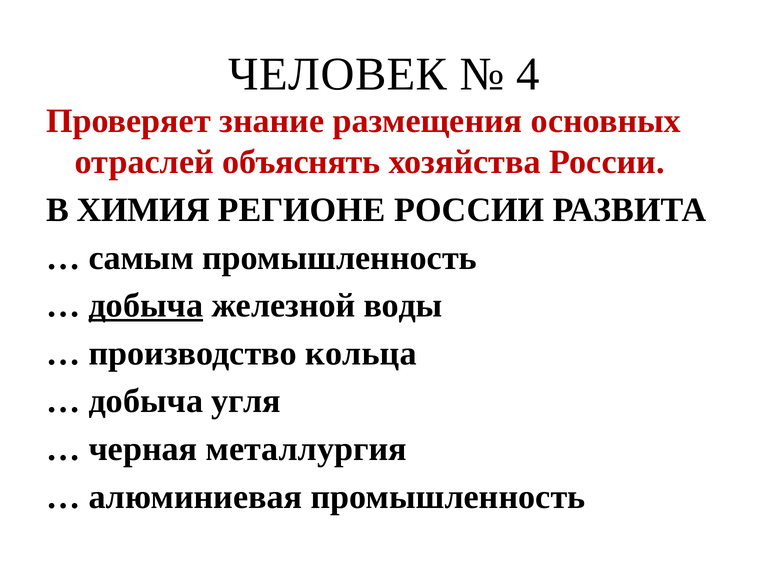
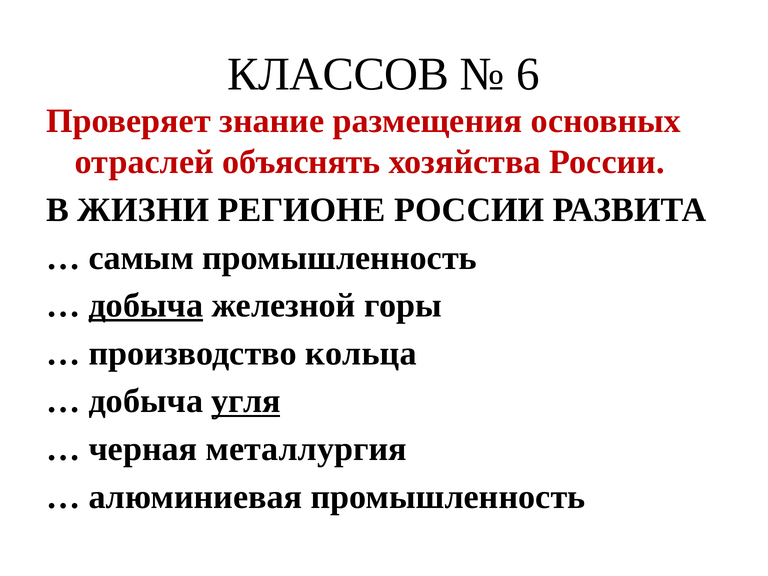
ЧЕЛОВЕК: ЧЕЛОВЕК -> КЛАССОВ (338, 74)
4: 4 -> 6 (528, 74)
ХИМИЯ: ХИМИЯ -> ЖИЗНИ (143, 210)
воды: воды -> горы (403, 306)
угля underline: none -> present (246, 401)
